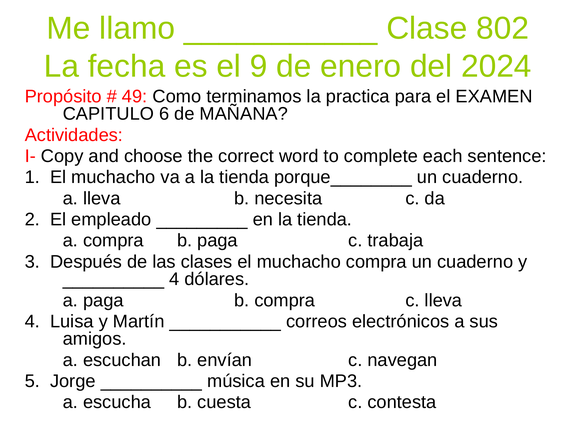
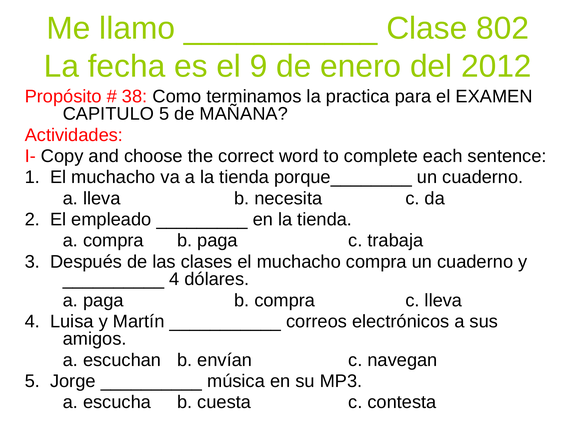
2024: 2024 -> 2012 (496, 66)
49: 49 -> 38 (135, 96)
CAPITULO 6: 6 -> 5 (164, 114)
